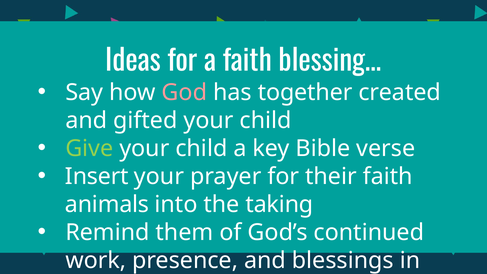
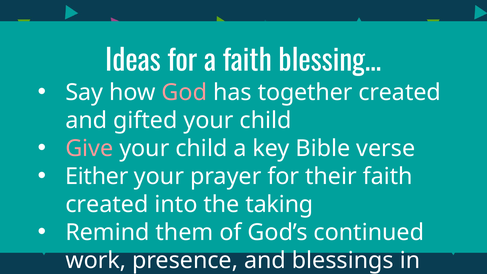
Give colour: light green -> pink (89, 148)
Insert: Insert -> Either (97, 176)
animals: animals -> created (107, 204)
